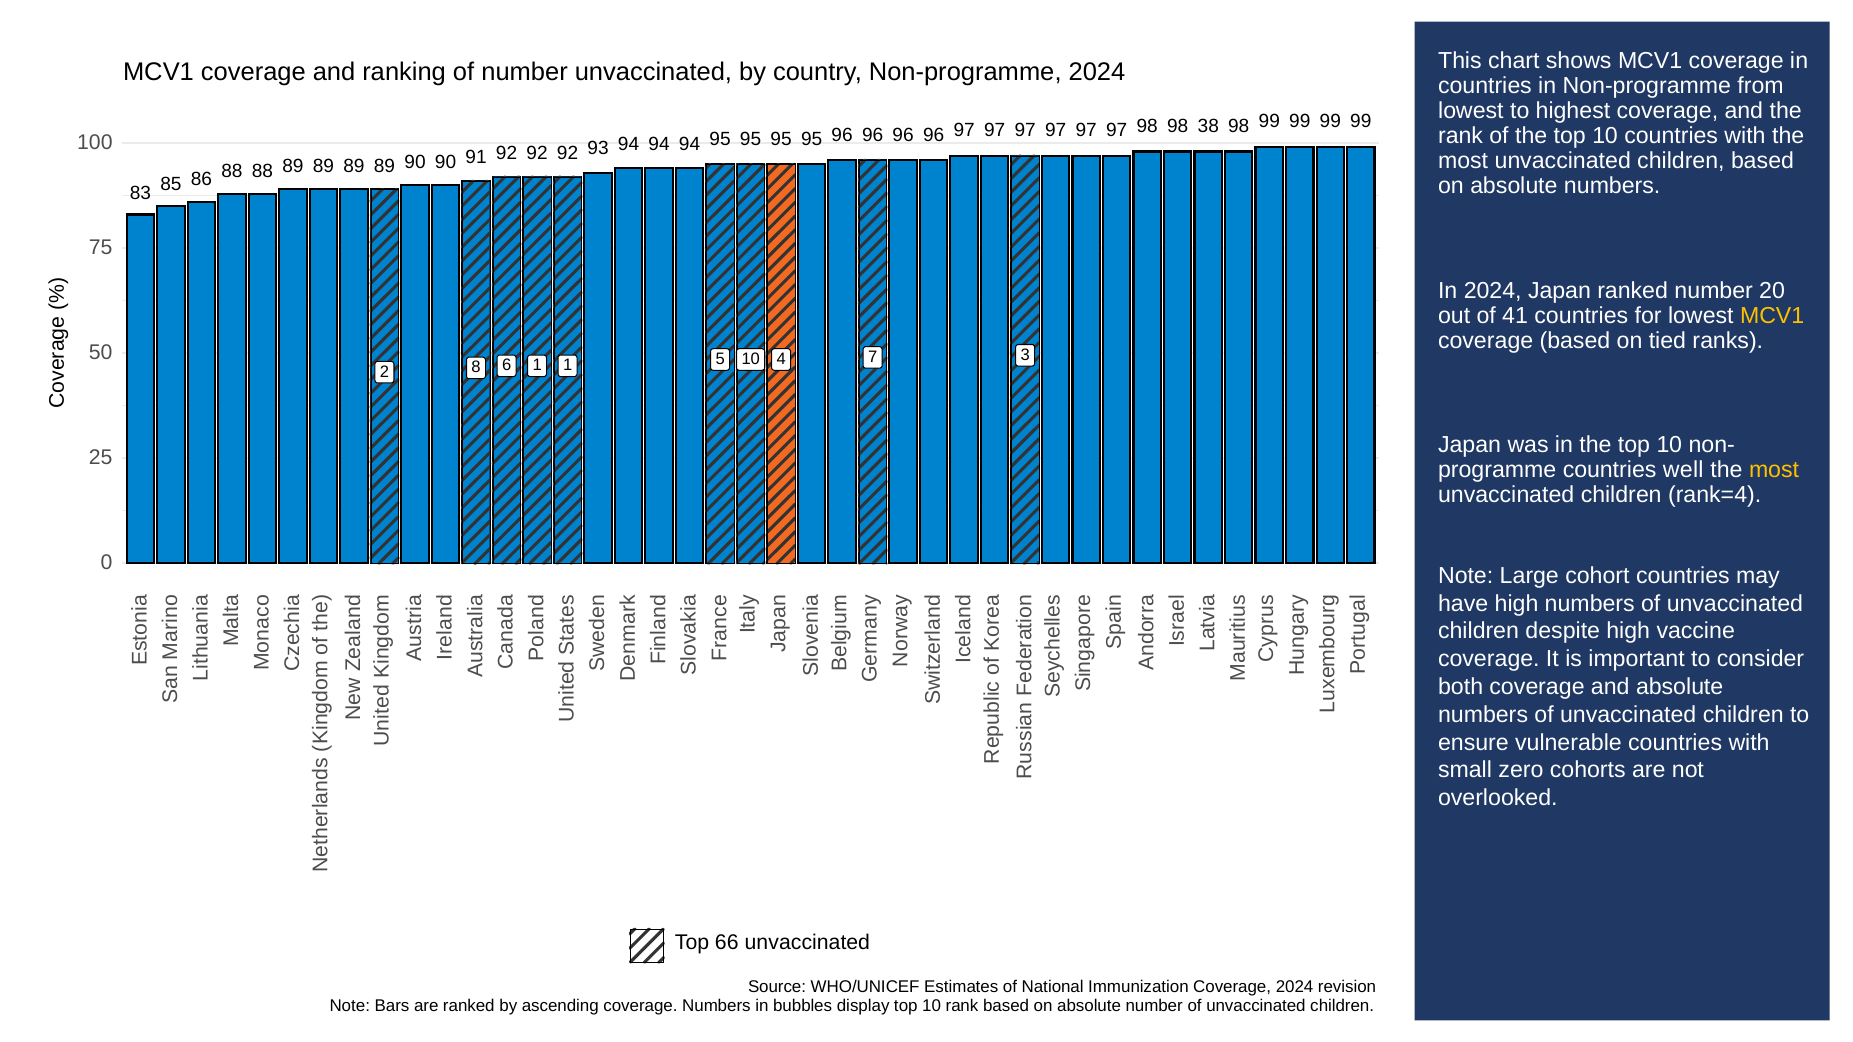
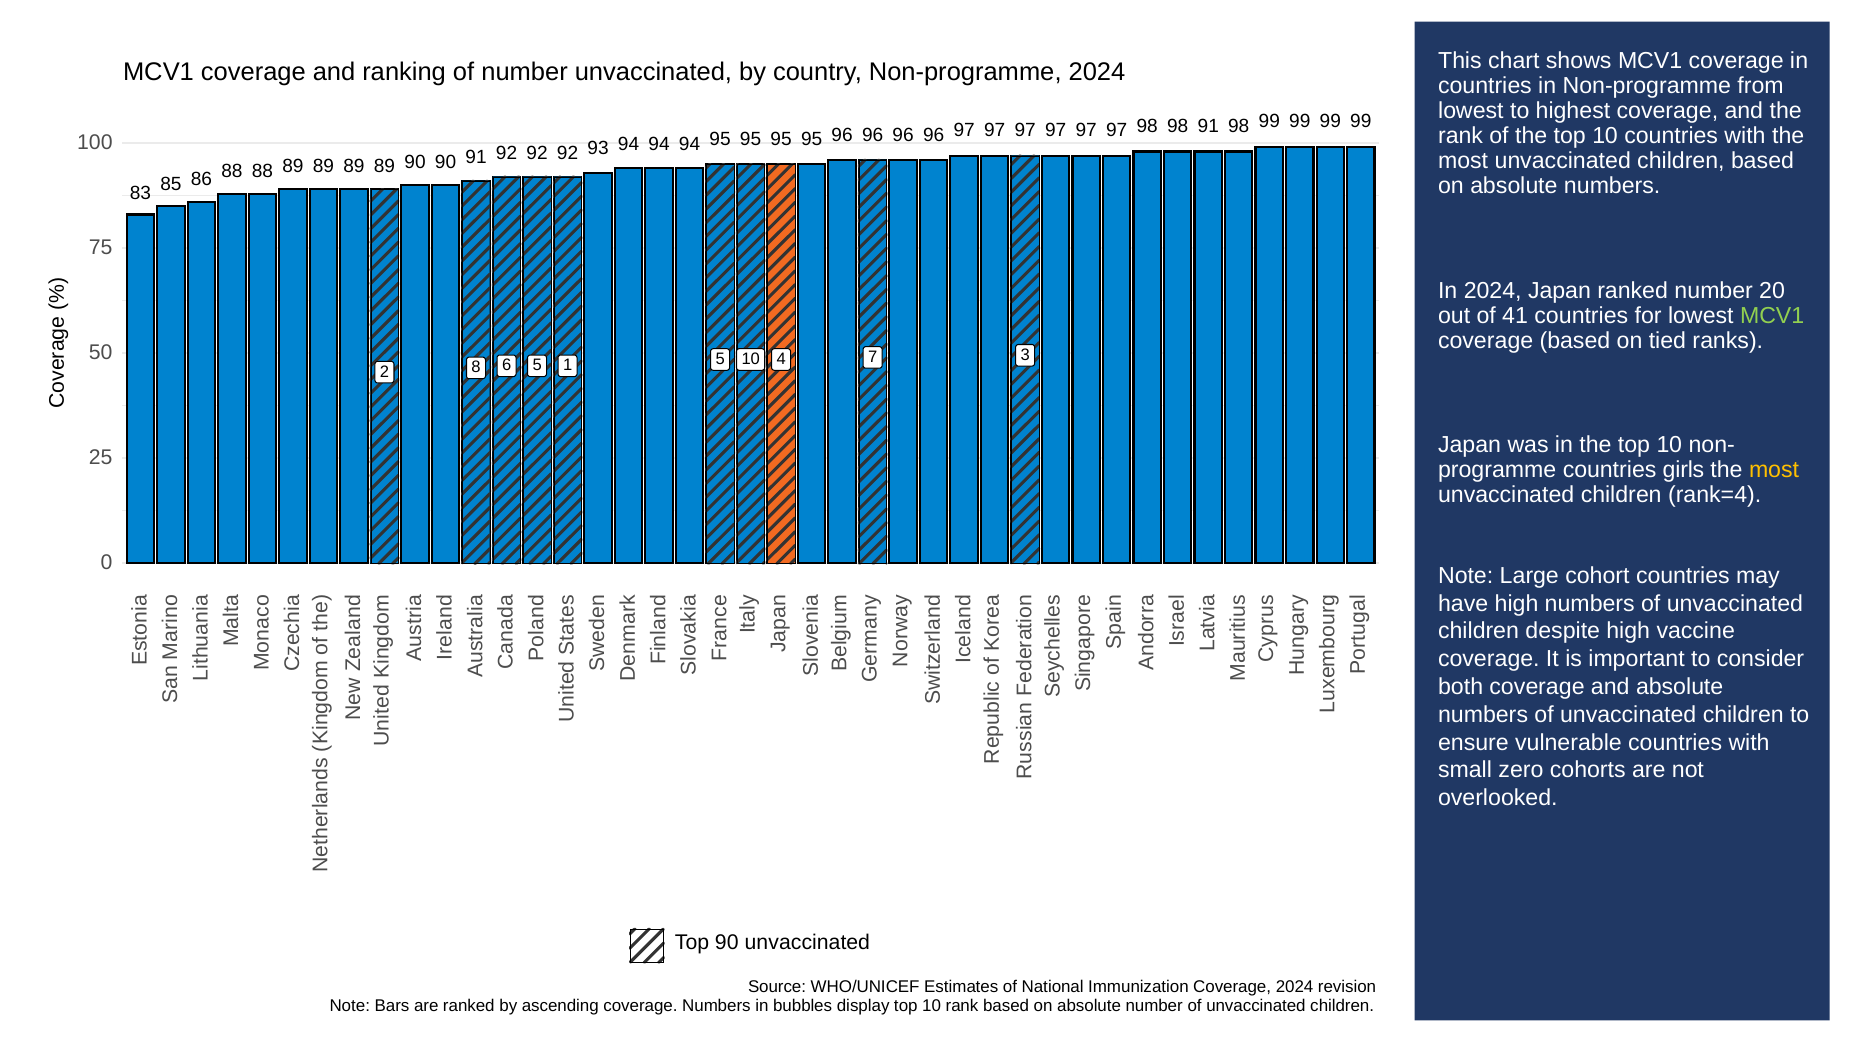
98 38: 38 -> 91 (1208, 126)
MCV1 colour: yellow -> light green (1772, 316)
6 1: 1 -> 5 (537, 365)
well: well -> girls (1683, 470)
Top 66: 66 -> 90 (727, 943)
